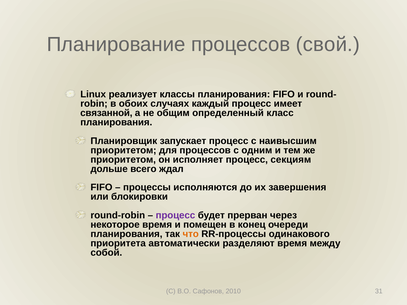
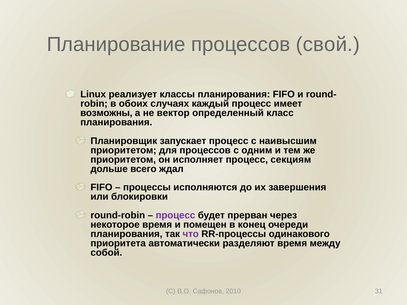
связанной: связанной -> возможны (106, 113)
общим: общим -> вектор (173, 113)
что colour: orange -> purple (191, 234)
